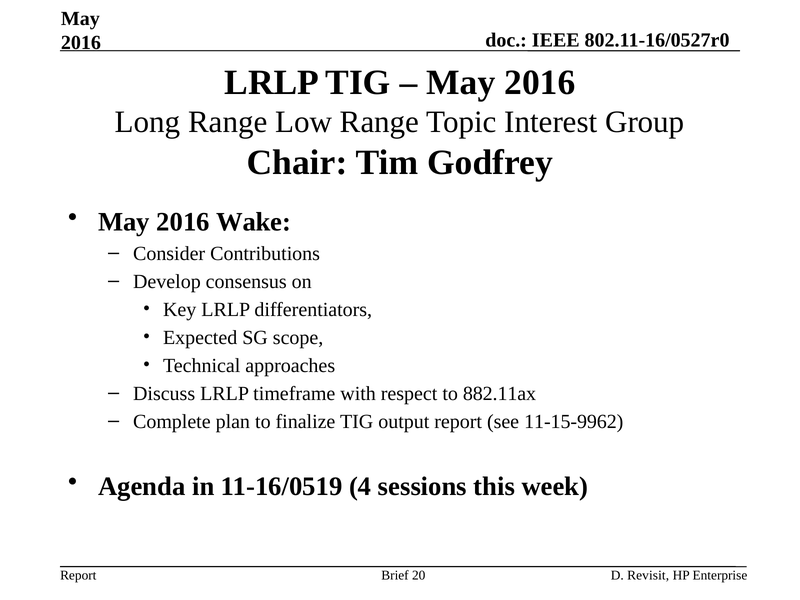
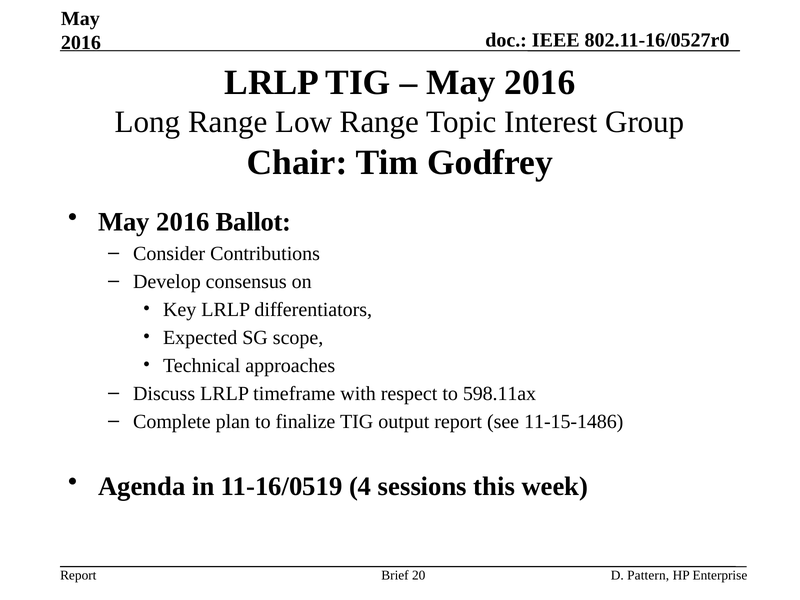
Wake: Wake -> Ballot (254, 222)
882.11ax: 882.11ax -> 598.11ax (499, 393)
11-15-9962: 11-15-9962 -> 11-15-1486 (574, 421)
Revisit: Revisit -> Pattern (648, 575)
